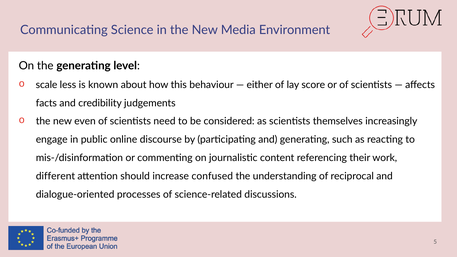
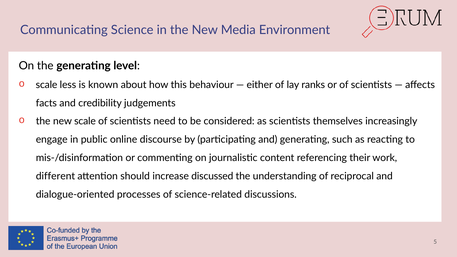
score: score -> ranks (313, 85)
new even: even -> scale (85, 121)
confused: confused -> discussed (212, 176)
